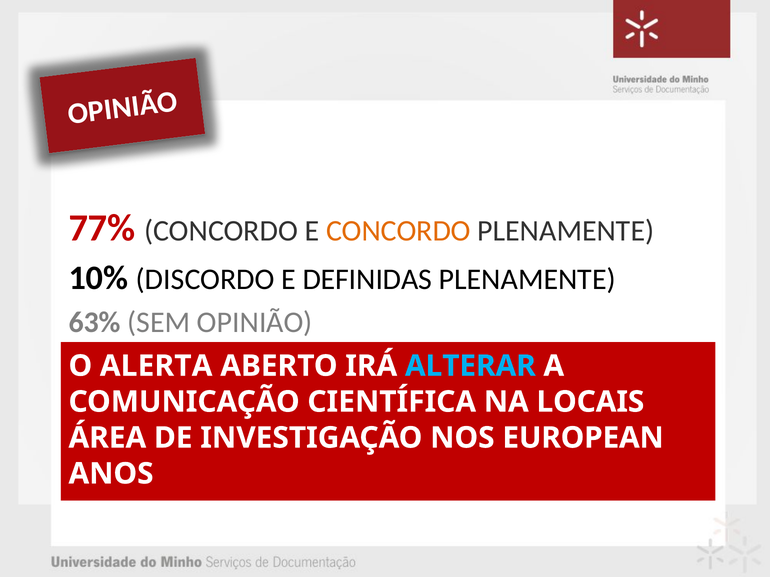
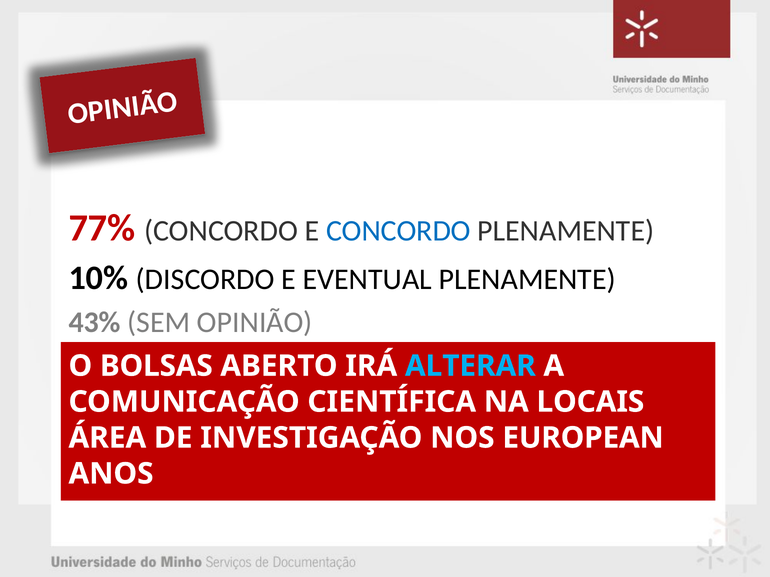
CONCORDO colour: orange -> blue (398, 231)
DEFINIDAS: DEFINIDAS -> EVENTUAL (367, 280)
63%: 63% -> 43% (95, 323)
ALERTA: ALERTA -> BOLSAS (156, 366)
